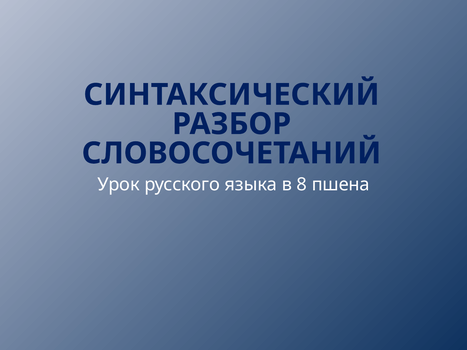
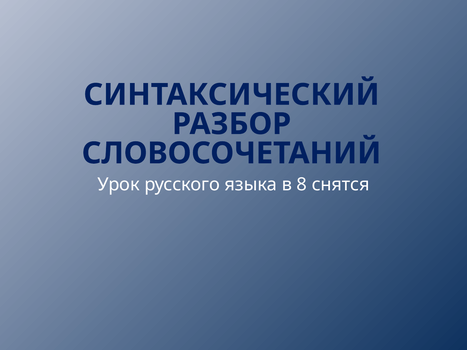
пшена: пшена -> снятся (341, 185)
